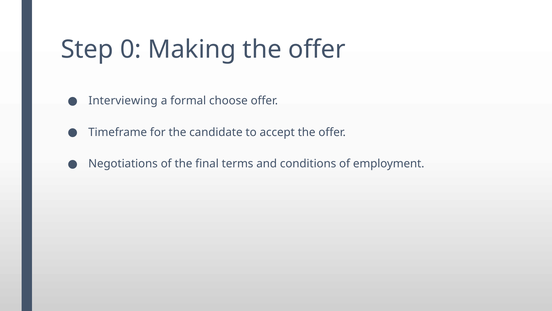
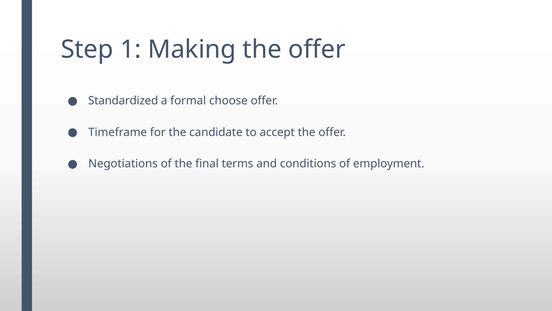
0: 0 -> 1 (131, 49)
Interviewing: Interviewing -> Standardized (123, 101)
